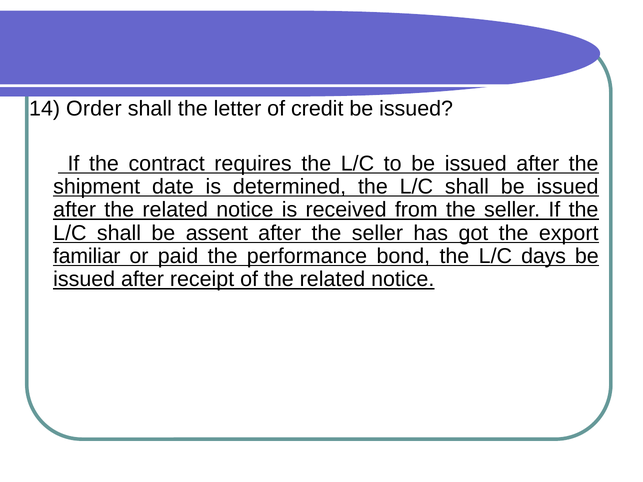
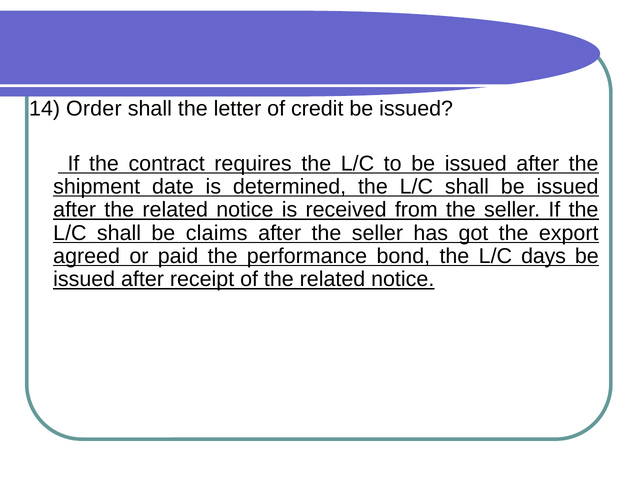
assent: assent -> claims (217, 233)
familiar: familiar -> agreed (87, 256)
